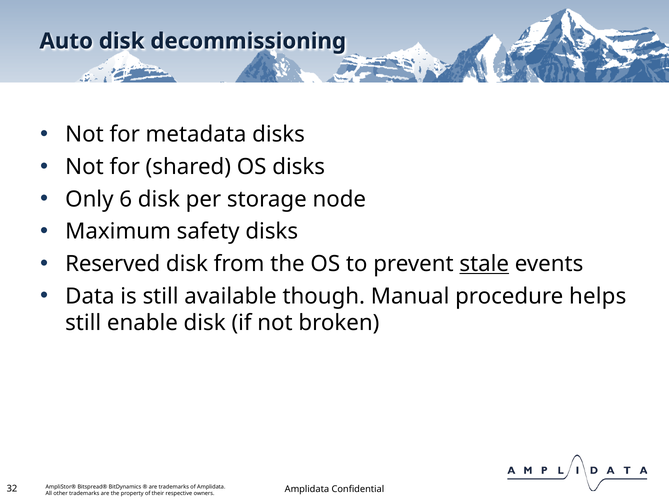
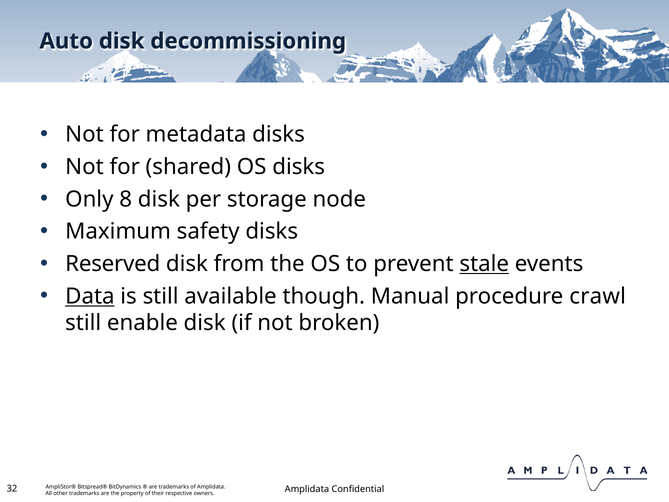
6: 6 -> 8 (126, 199)
Data underline: none -> present (90, 296)
helps: helps -> crawl (598, 296)
